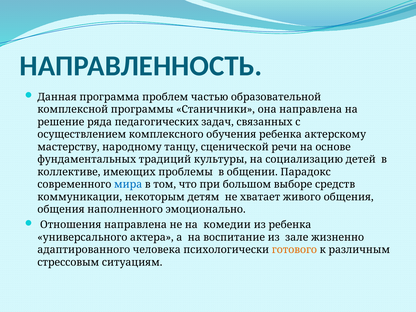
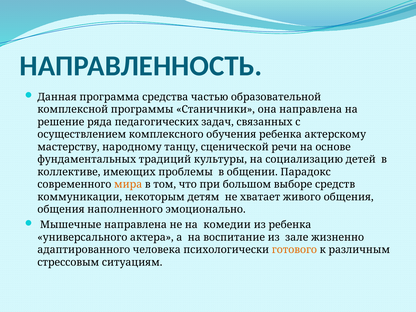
проблем: проблем -> средства (165, 97)
мира colour: blue -> orange (128, 184)
Отношения: Отношения -> Мышечные (71, 225)
